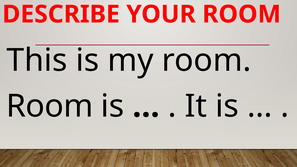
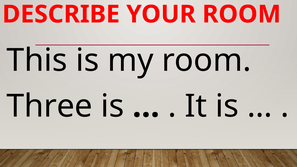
Room: Room -> Three (50, 106)
